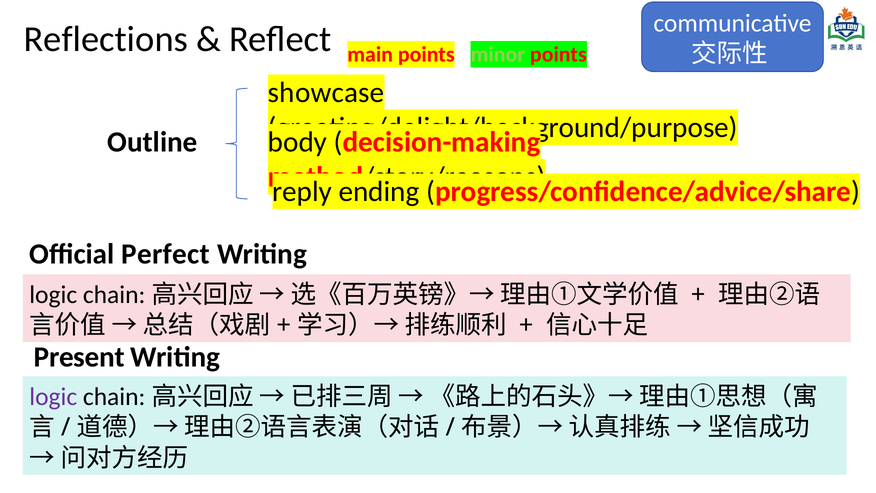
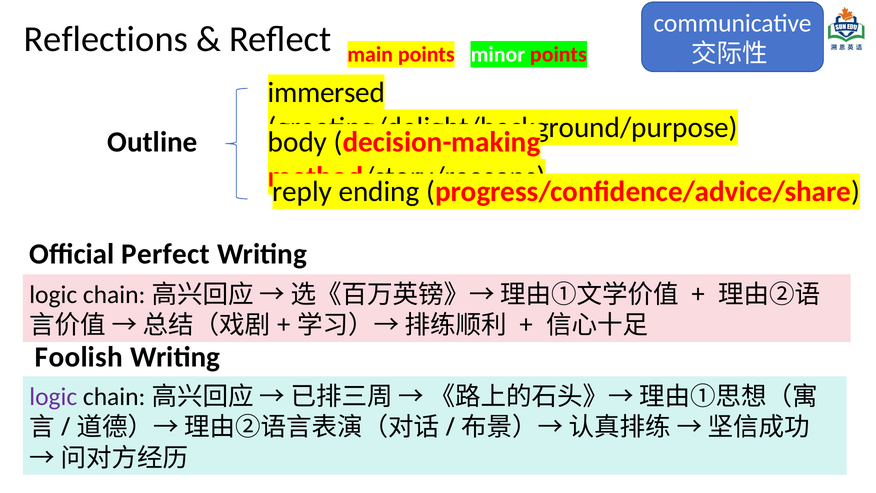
minor colour: light green -> white (498, 55)
showcase: showcase -> immersed (326, 92)
Present: Present -> Foolish (79, 357)
